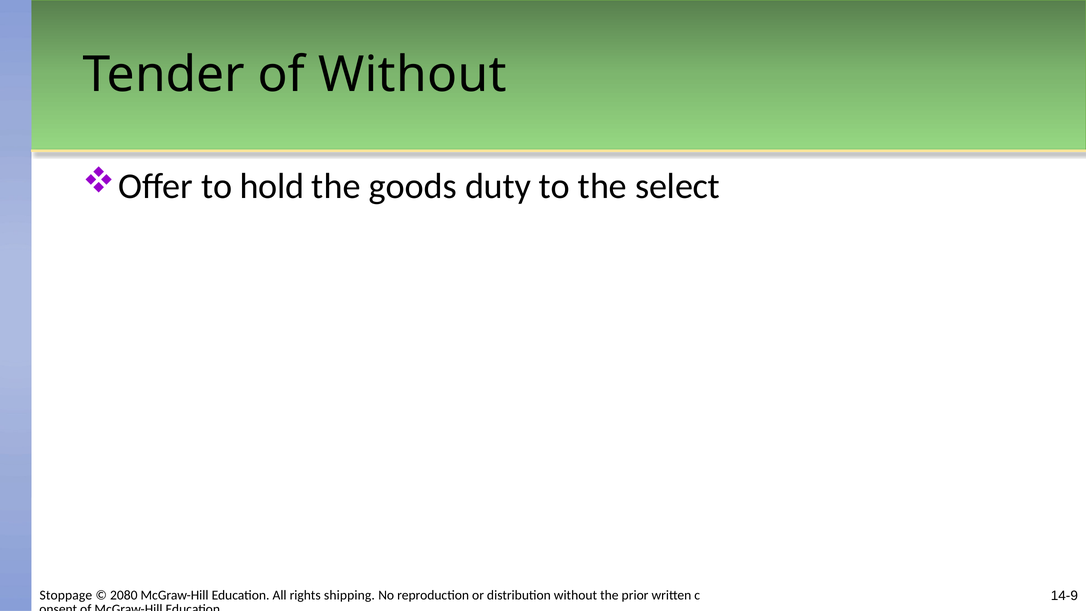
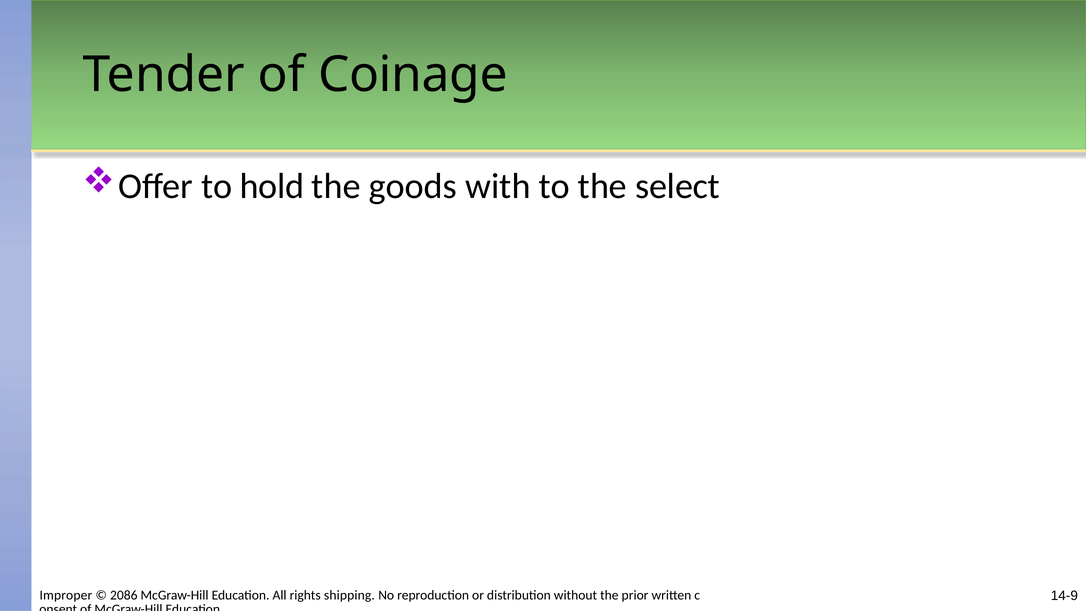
of Without: Without -> Coinage (413, 75)
duty: duty -> with (498, 186)
Stoppage: Stoppage -> Improper (66, 595)
2080: 2080 -> 2086 (124, 595)
